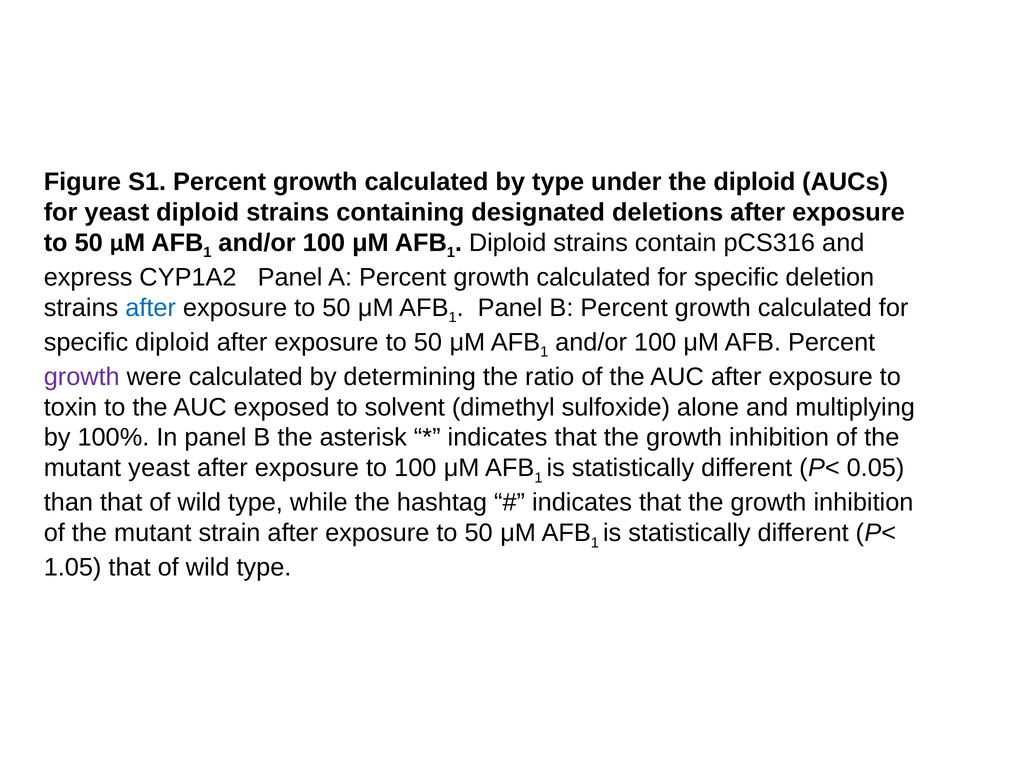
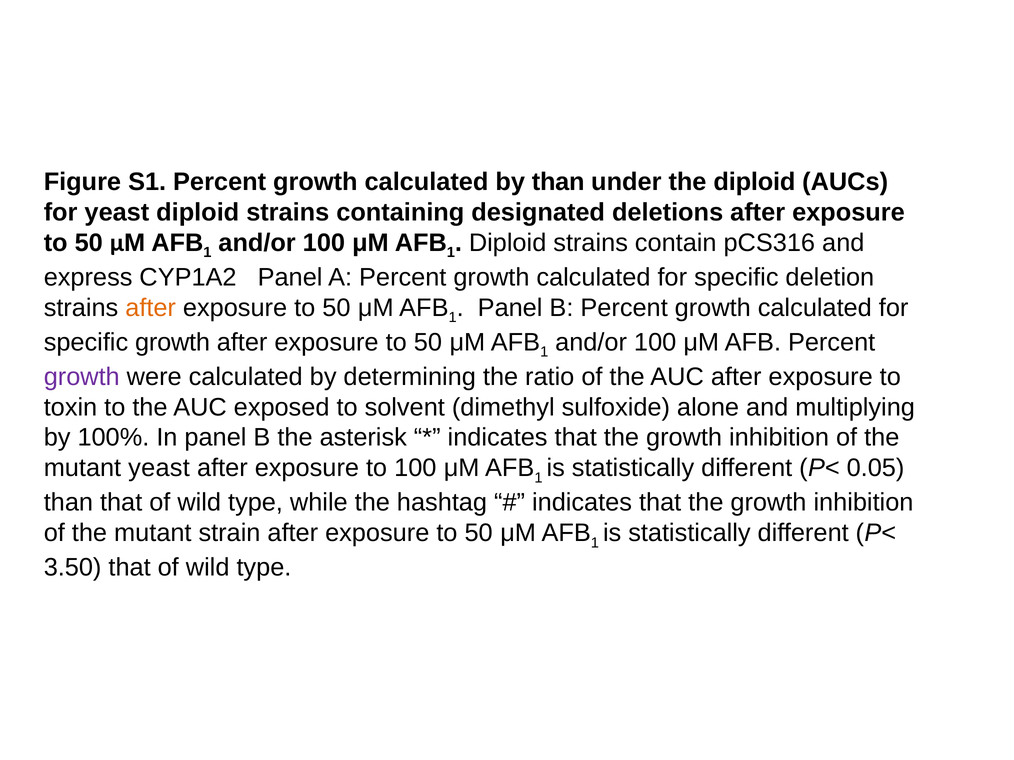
by type: type -> than (558, 182)
after colour: blue -> orange (151, 308)
specific diploid: diploid -> growth (173, 342)
1.05: 1.05 -> 3.50 (73, 568)
